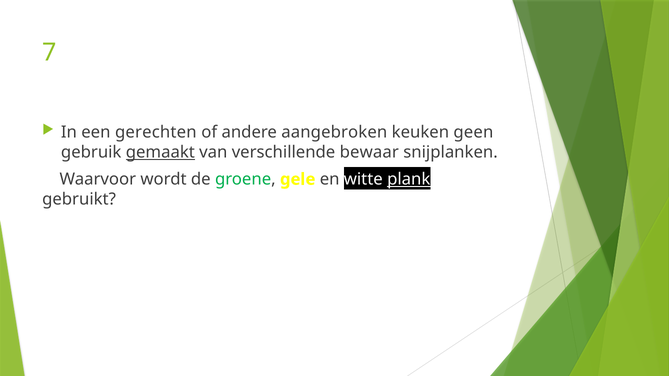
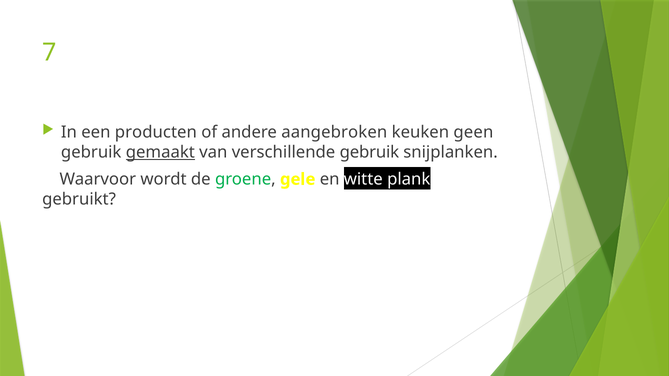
gerechten: gerechten -> producten (156, 132)
verschillende bewaar: bewaar -> gebruik (369, 152)
plank underline: present -> none (409, 179)
